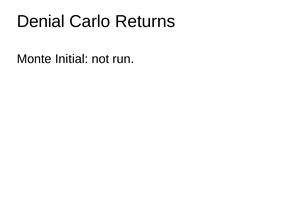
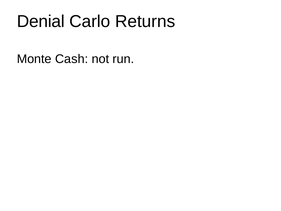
Initial: Initial -> Cash (72, 59)
